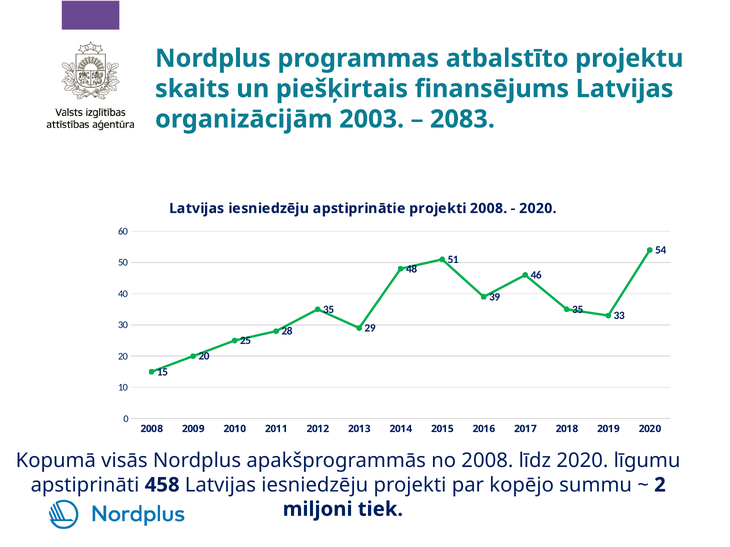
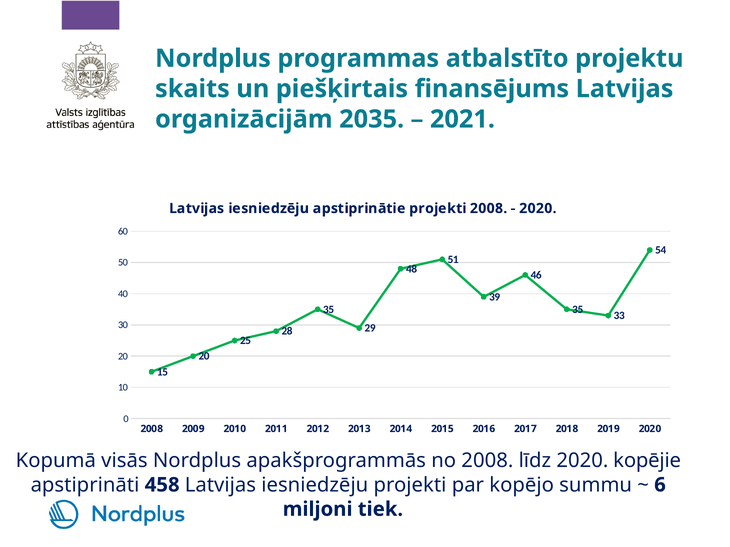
2003: 2003 -> 2035 (372, 119)
2083: 2083 -> 2021 (462, 119)
līgumu: līgumu -> kopējie (647, 461)
2: 2 -> 6 (660, 485)
